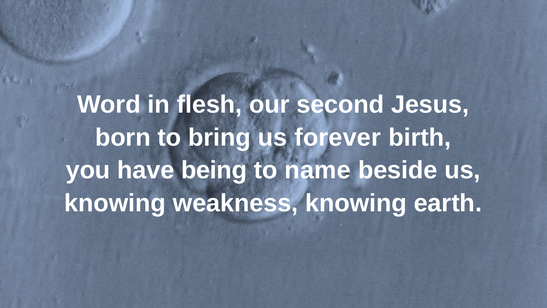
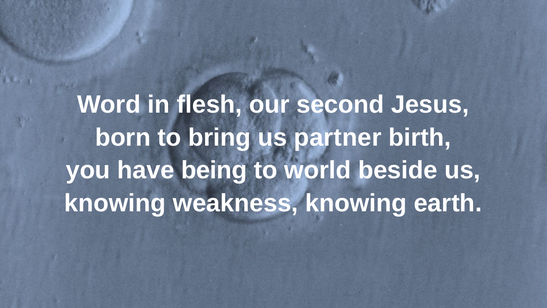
forever: forever -> partner (338, 137)
name: name -> world (318, 170)
